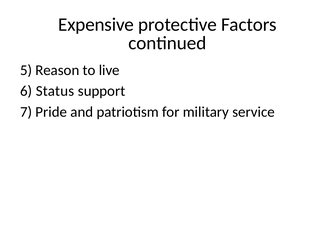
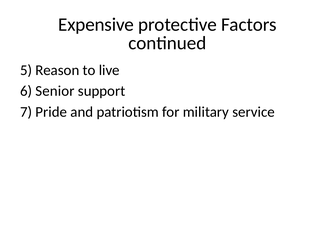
Status: Status -> Senior (55, 91)
